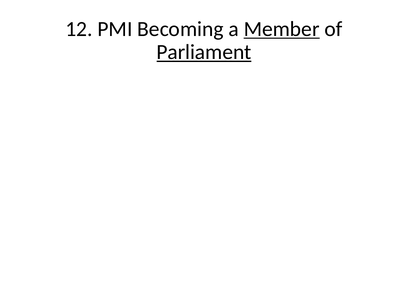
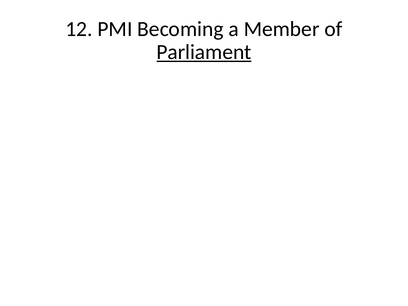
Member underline: present -> none (282, 29)
